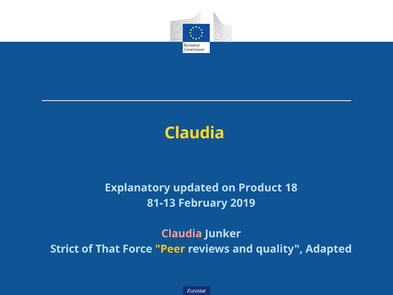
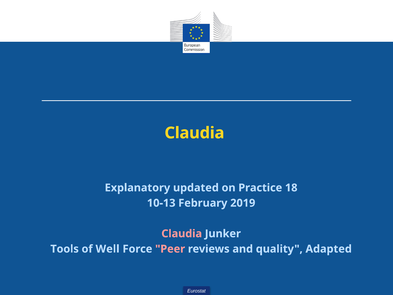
Product: Product -> Practice (260, 188)
81-13: 81-13 -> 10-13 (161, 203)
Strict: Strict -> Tools (65, 249)
That: That -> Well (108, 249)
Peer colour: yellow -> pink (170, 249)
